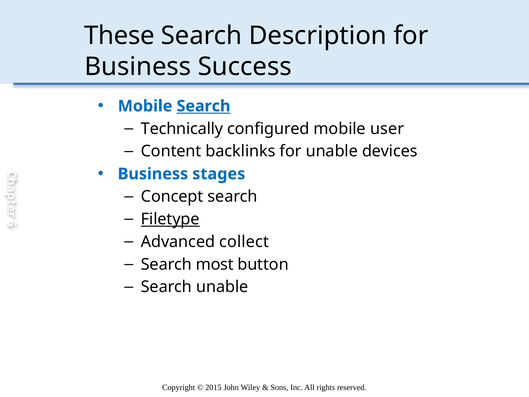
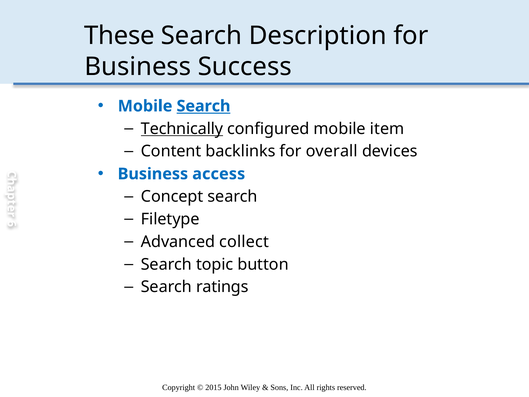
Technically underline: none -> present (182, 129)
user: user -> item (387, 129)
for unable: unable -> overall (332, 151)
stages: stages -> access (219, 174)
Filetype underline: present -> none (170, 219)
most: most -> topic (215, 264)
Search unable: unable -> ratings (222, 287)
